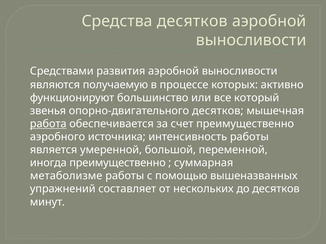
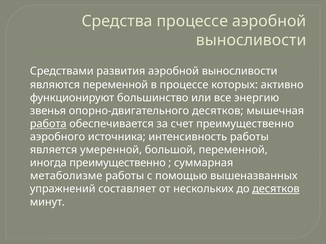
Средства десятков: десятков -> процессе (192, 21)
являются получаемую: получаемую -> переменной (115, 85)
который: который -> энергию (257, 98)
десятков underline: none -> present (276, 189)
